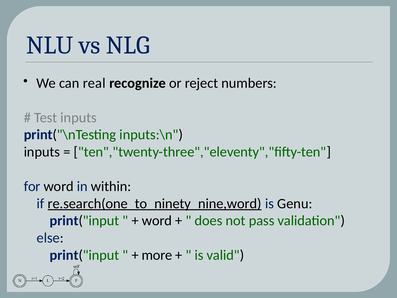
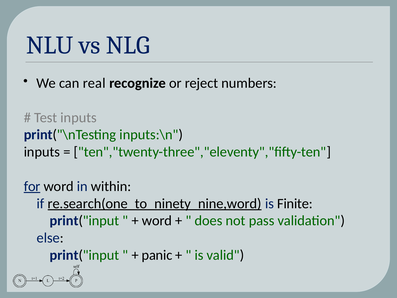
for underline: none -> present (32, 186)
Genu: Genu -> Finite (295, 203)
more: more -> panic (157, 255)
